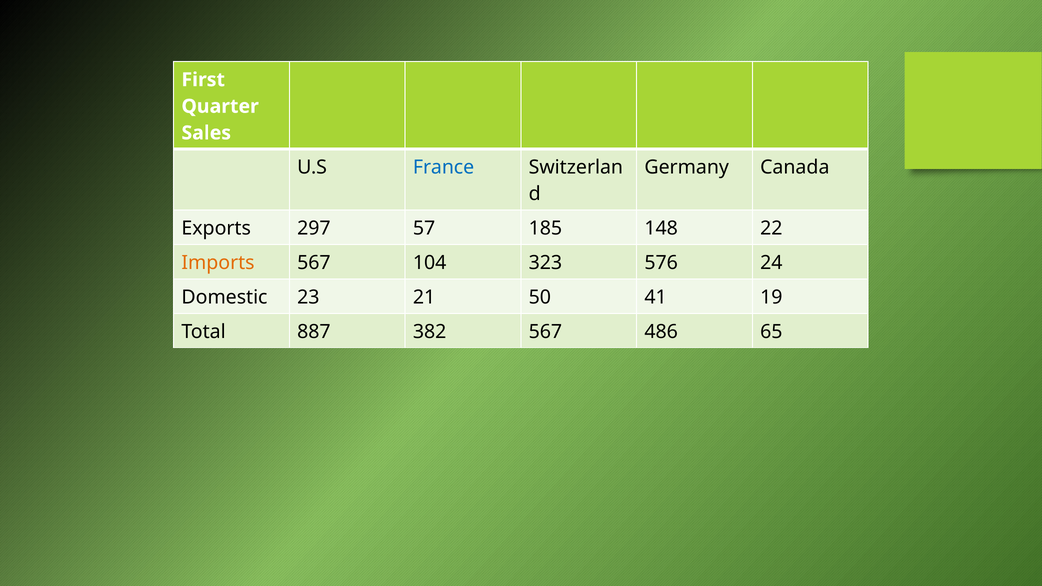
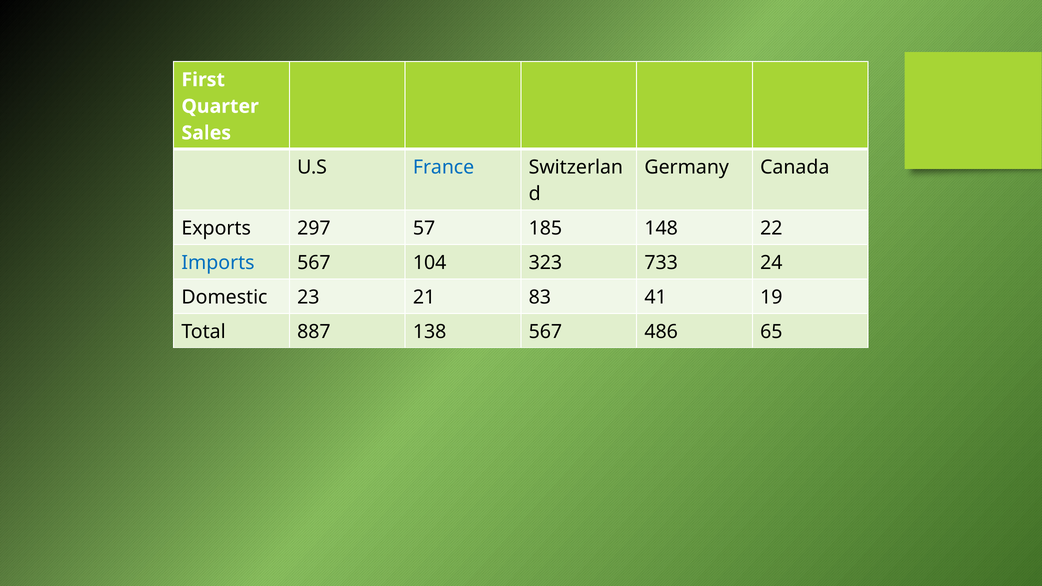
Imports colour: orange -> blue (218, 263)
576: 576 -> 733 (661, 263)
50: 50 -> 83 (540, 297)
382: 382 -> 138 (430, 332)
